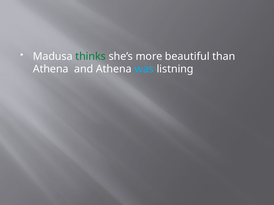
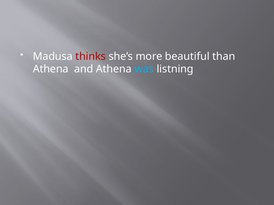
thinks colour: green -> red (91, 56)
